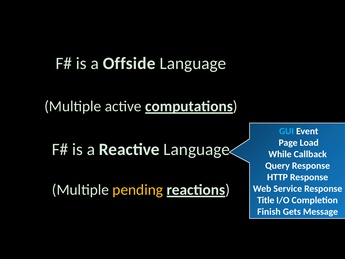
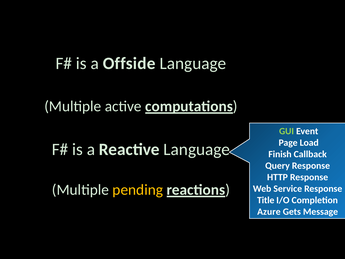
GUI colour: light blue -> light green (287, 131)
While: While -> Finish (280, 154)
Finish: Finish -> Azure (269, 212)
